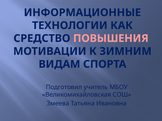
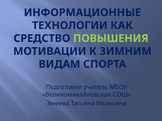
ПОВЫШЕНИЯ colour: pink -> light green (111, 39)
